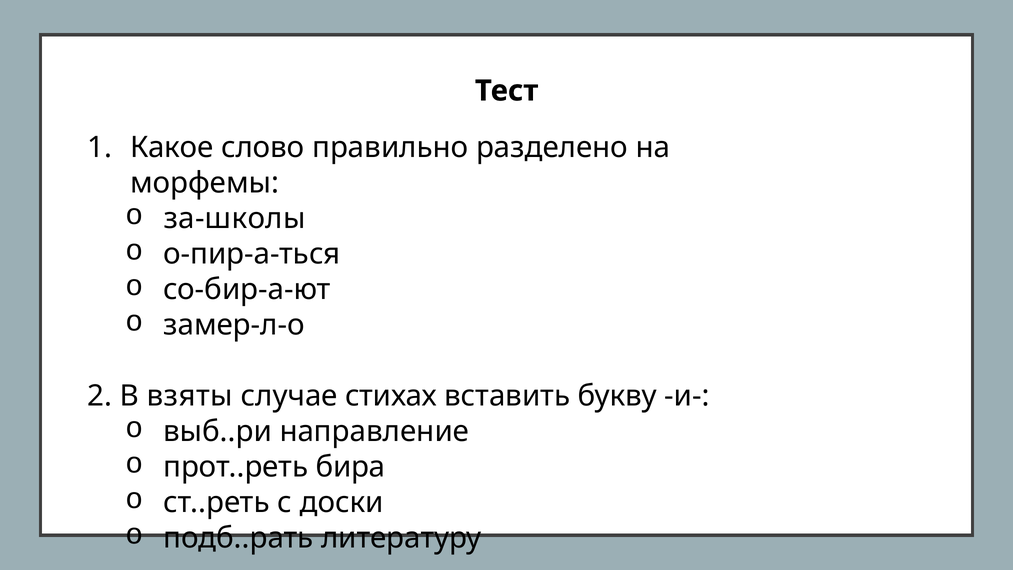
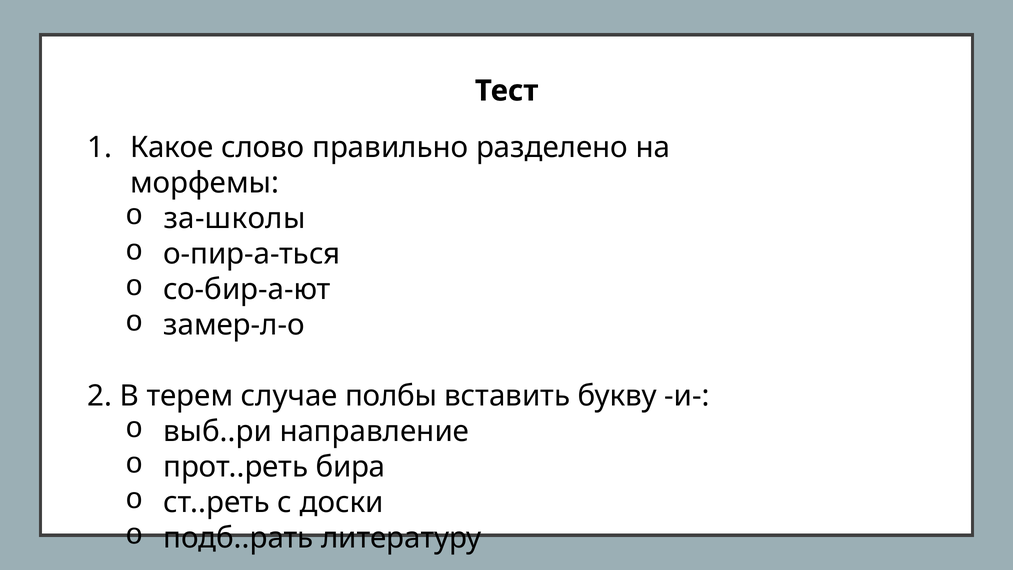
взяты: взяты -> терем (190, 396)
стихах: стихах -> полбы (391, 396)
